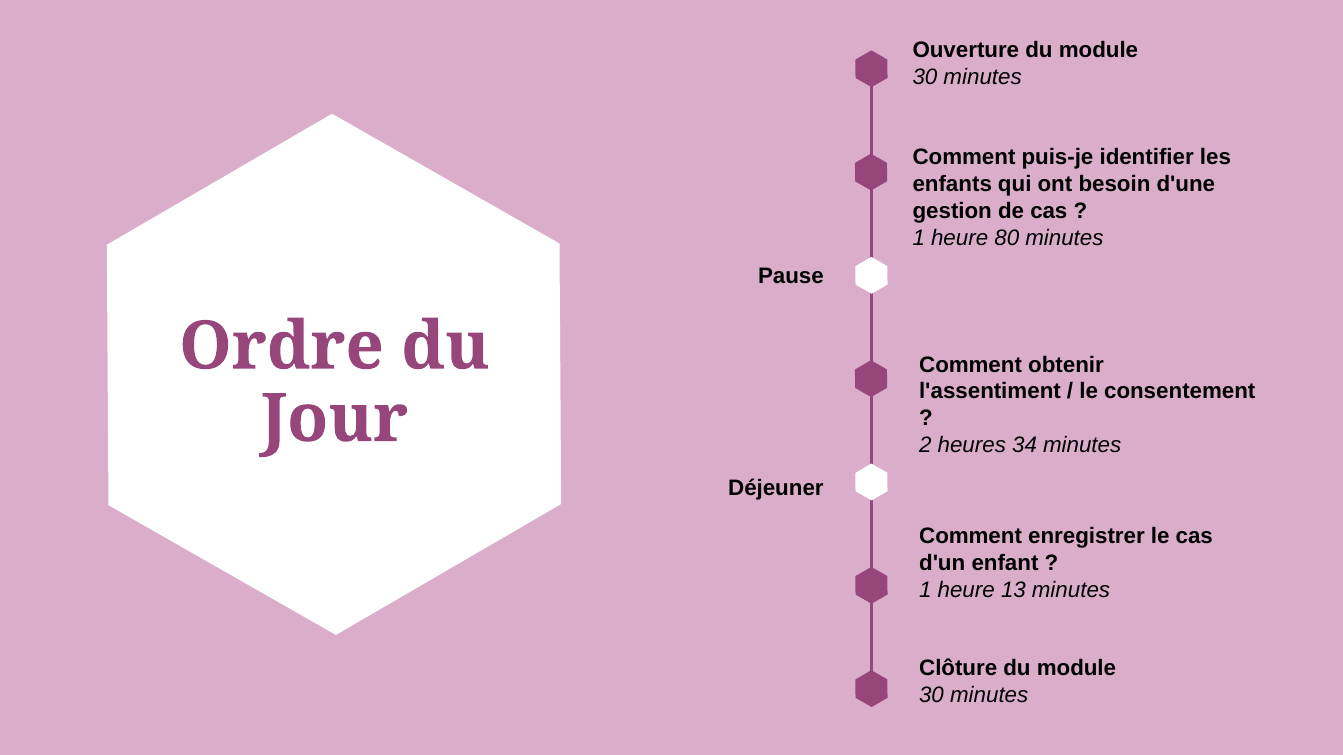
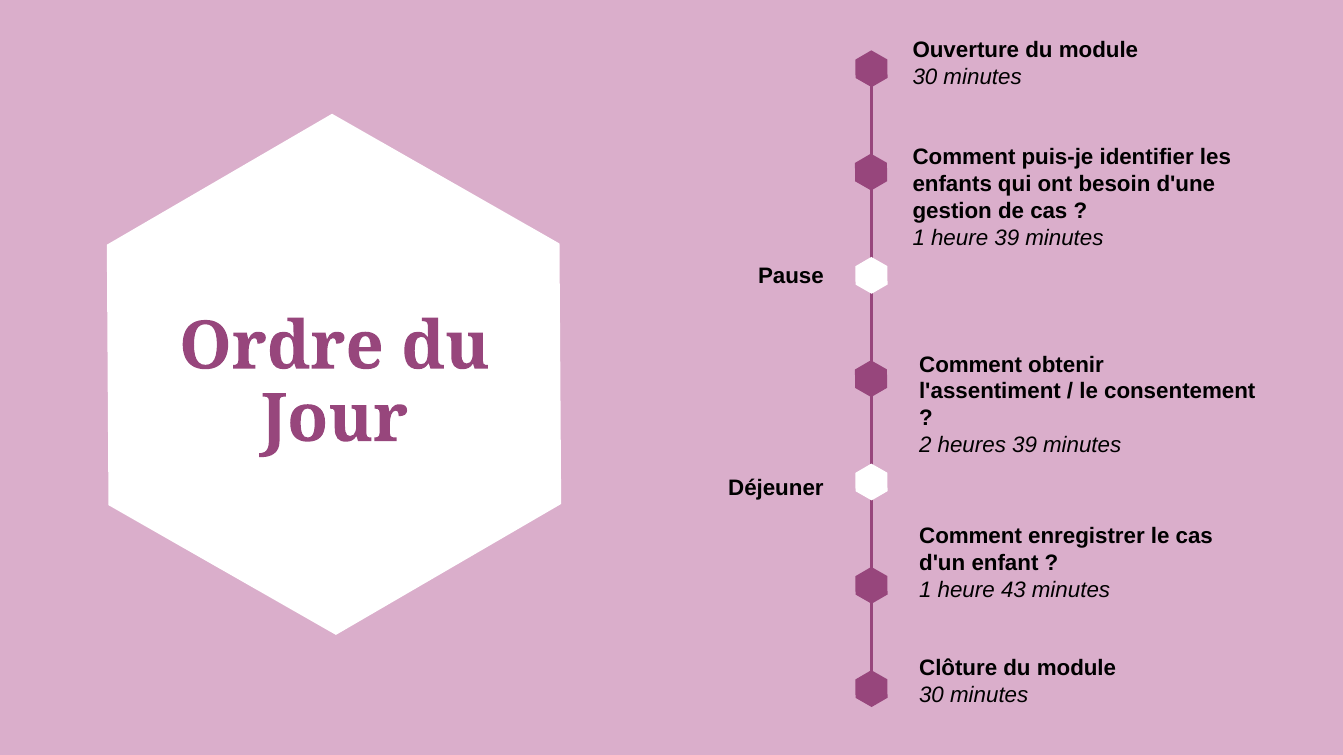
heure 80: 80 -> 39 (1007, 238)
heures 34: 34 -> 39 (1025, 445)
13: 13 -> 43 (1013, 591)
